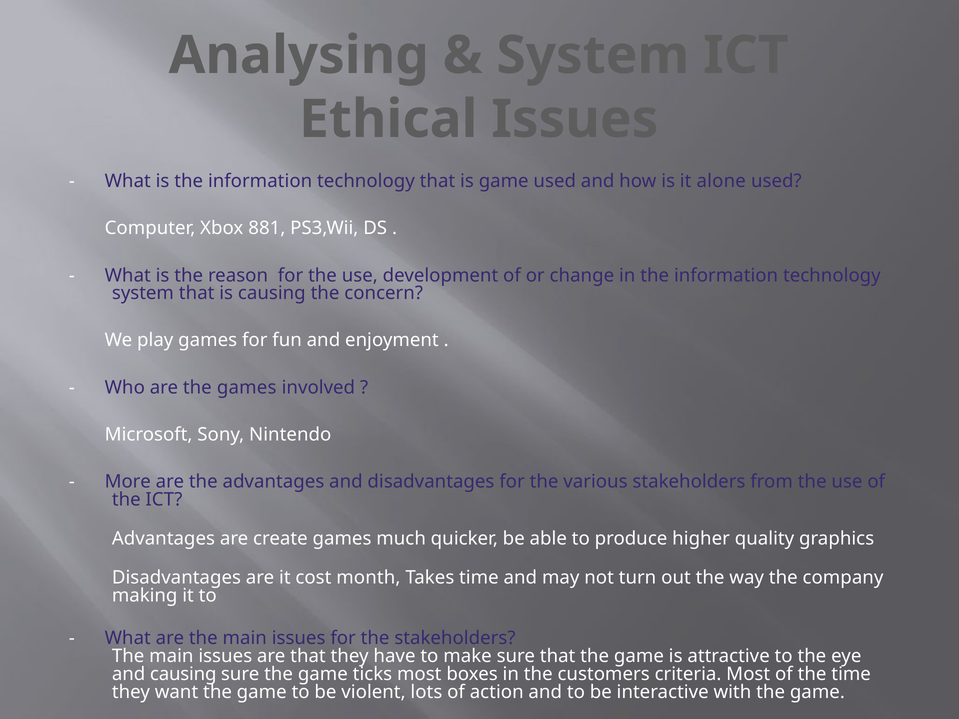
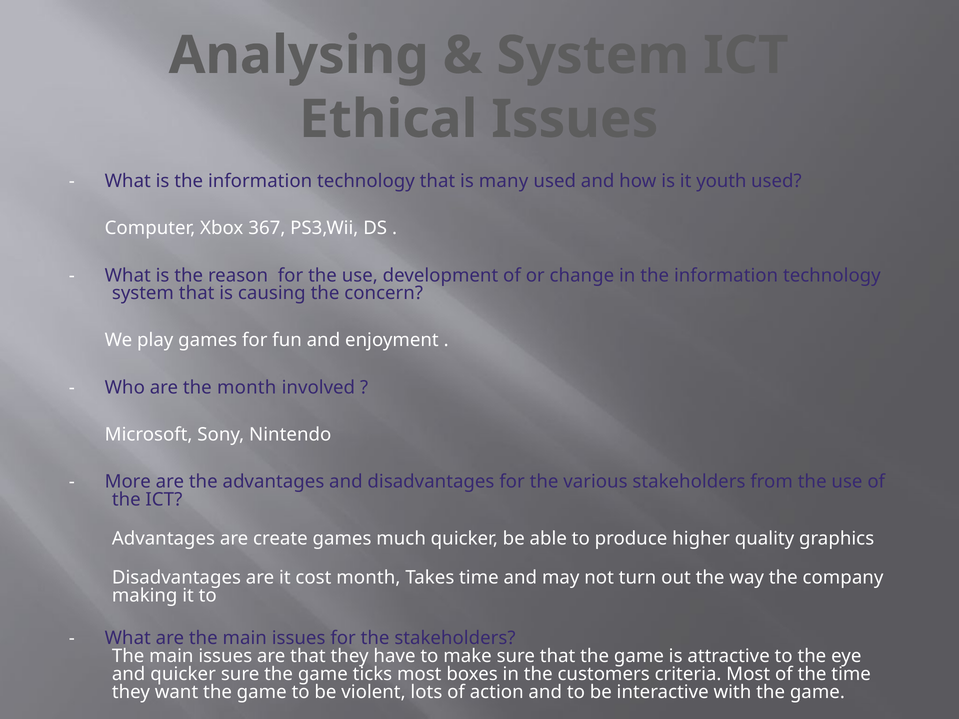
is game: game -> many (504, 181)
alone: alone -> youth (721, 181)
881: 881 -> 367 (267, 228)
the games: games -> month (247, 388)
and causing: causing -> quicker (183, 674)
